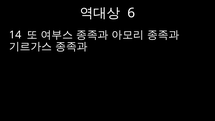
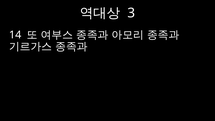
6: 6 -> 3 (131, 13)
